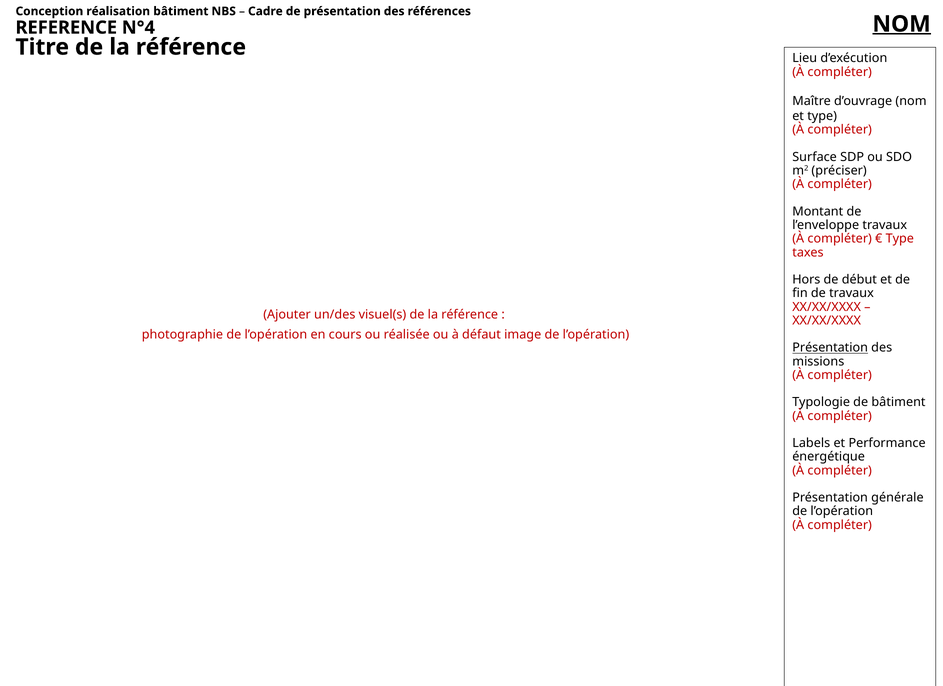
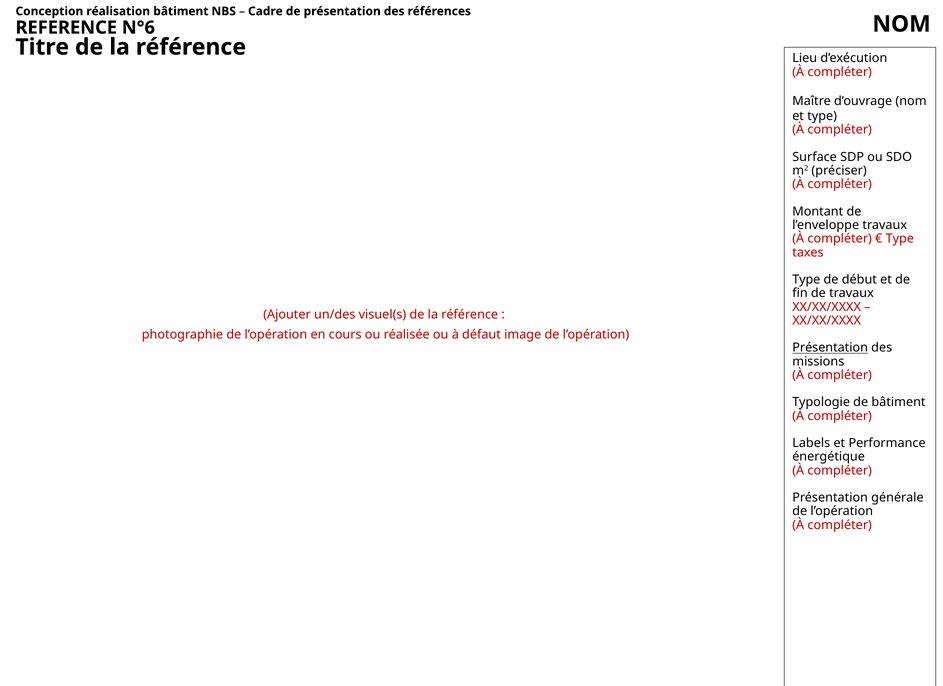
NOM underline: present -> none (902, 24)
N°4: N°4 -> N°6 (138, 28)
Hors: Hors -> Type (806, 280)
